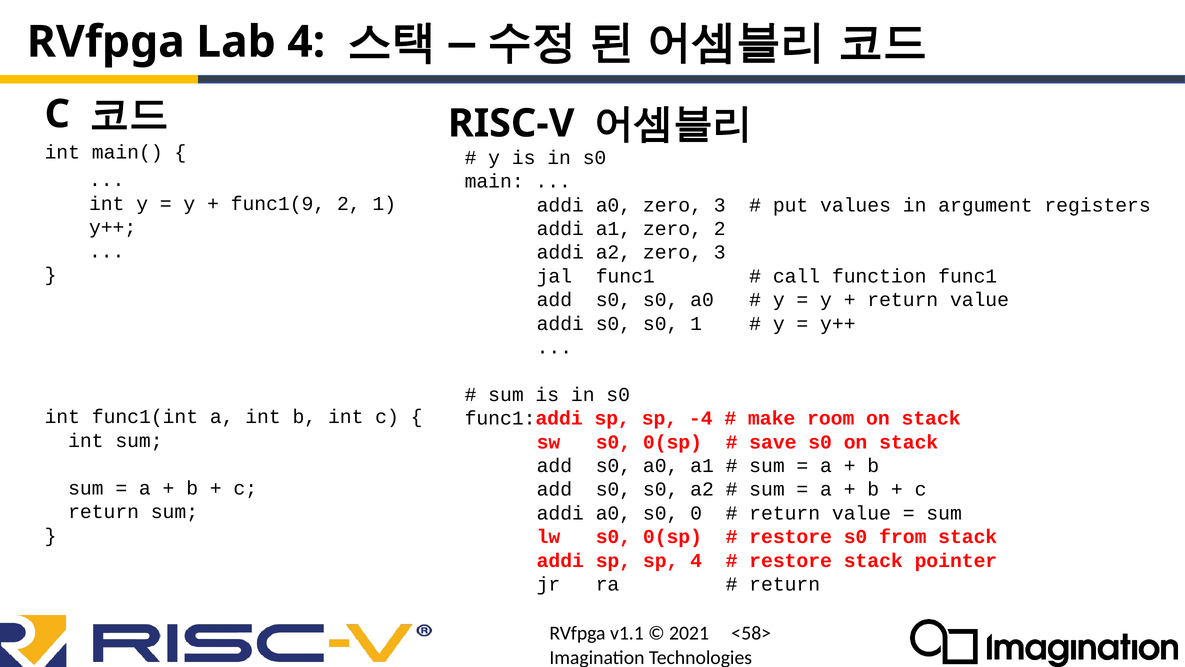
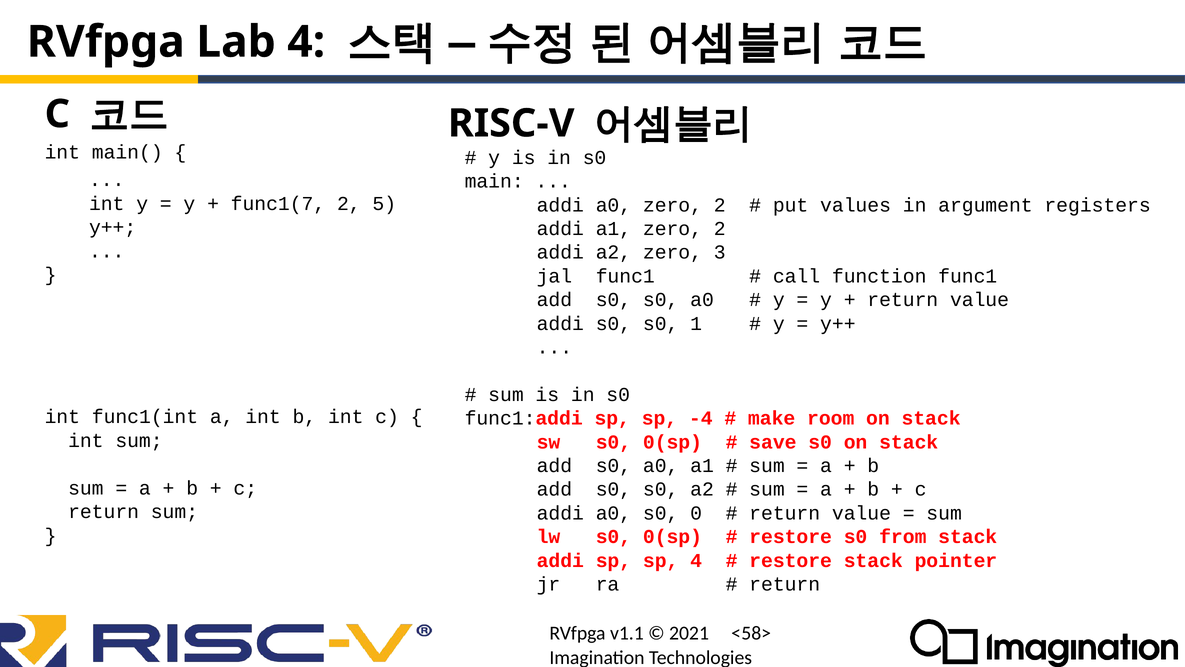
func1(9: func1(9 -> func1(7 (278, 203)
2 1: 1 -> 5 (384, 203)
a0 zero 3: 3 -> 2 (720, 205)
